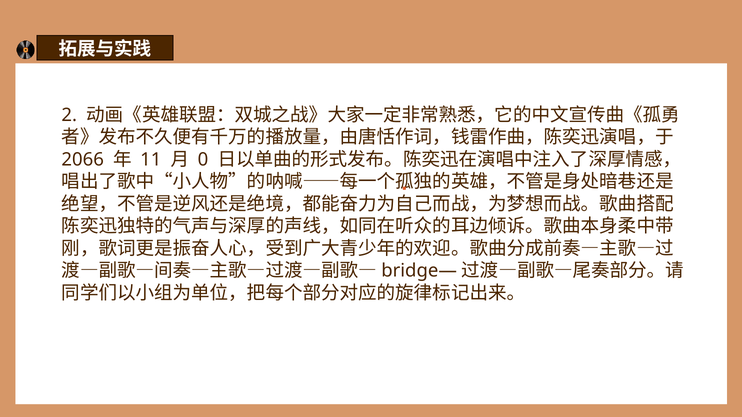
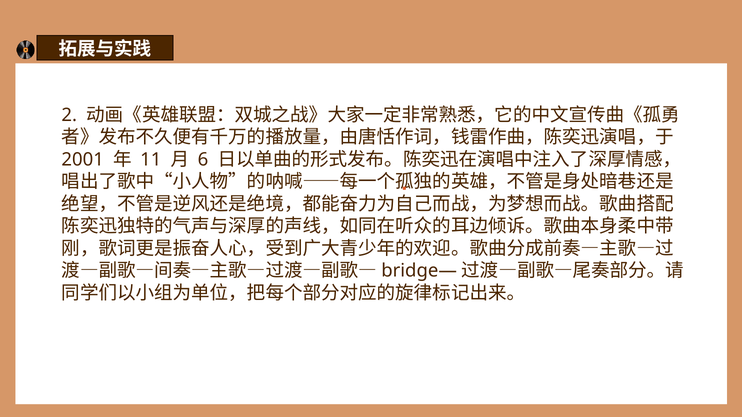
2066: 2066 -> 2001 (83, 160)
0: 0 -> 6 (203, 160)
